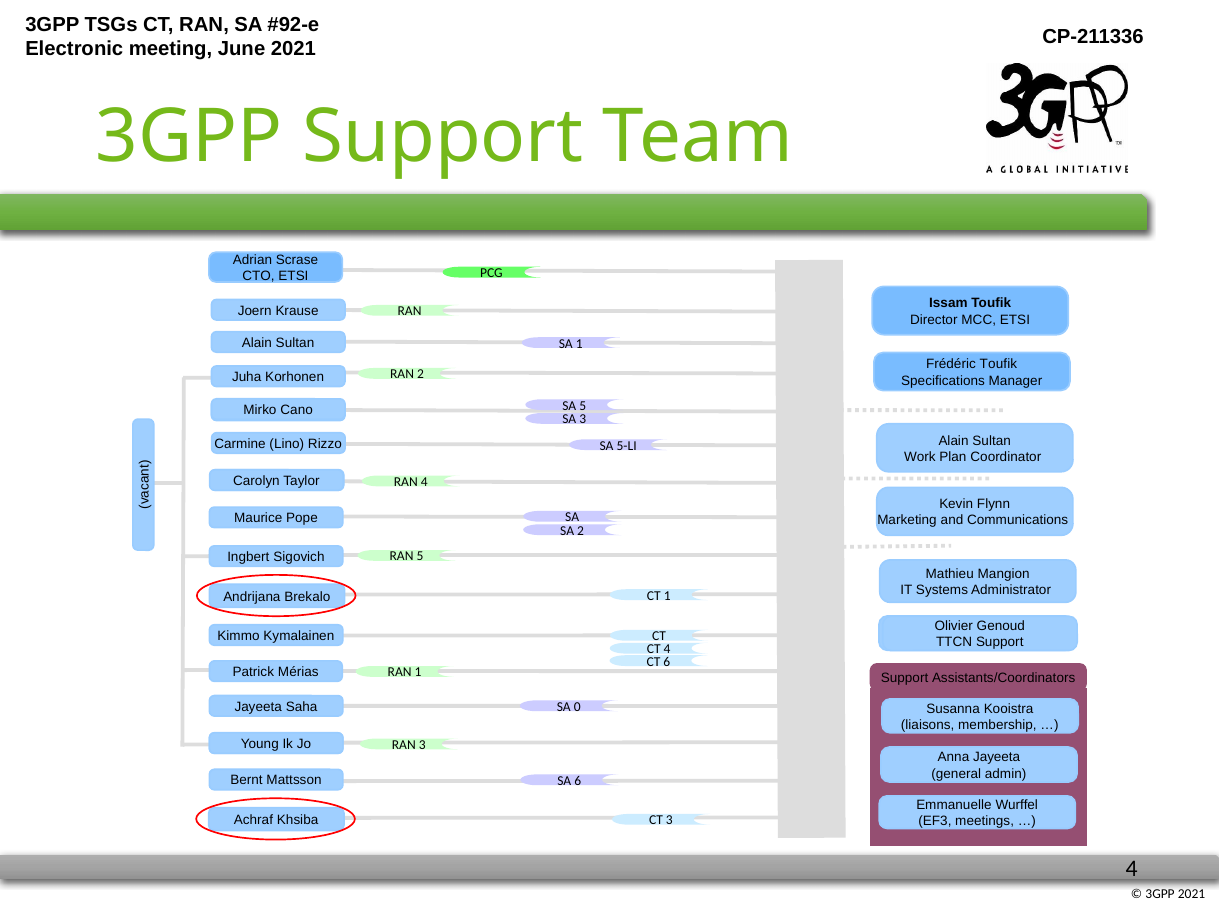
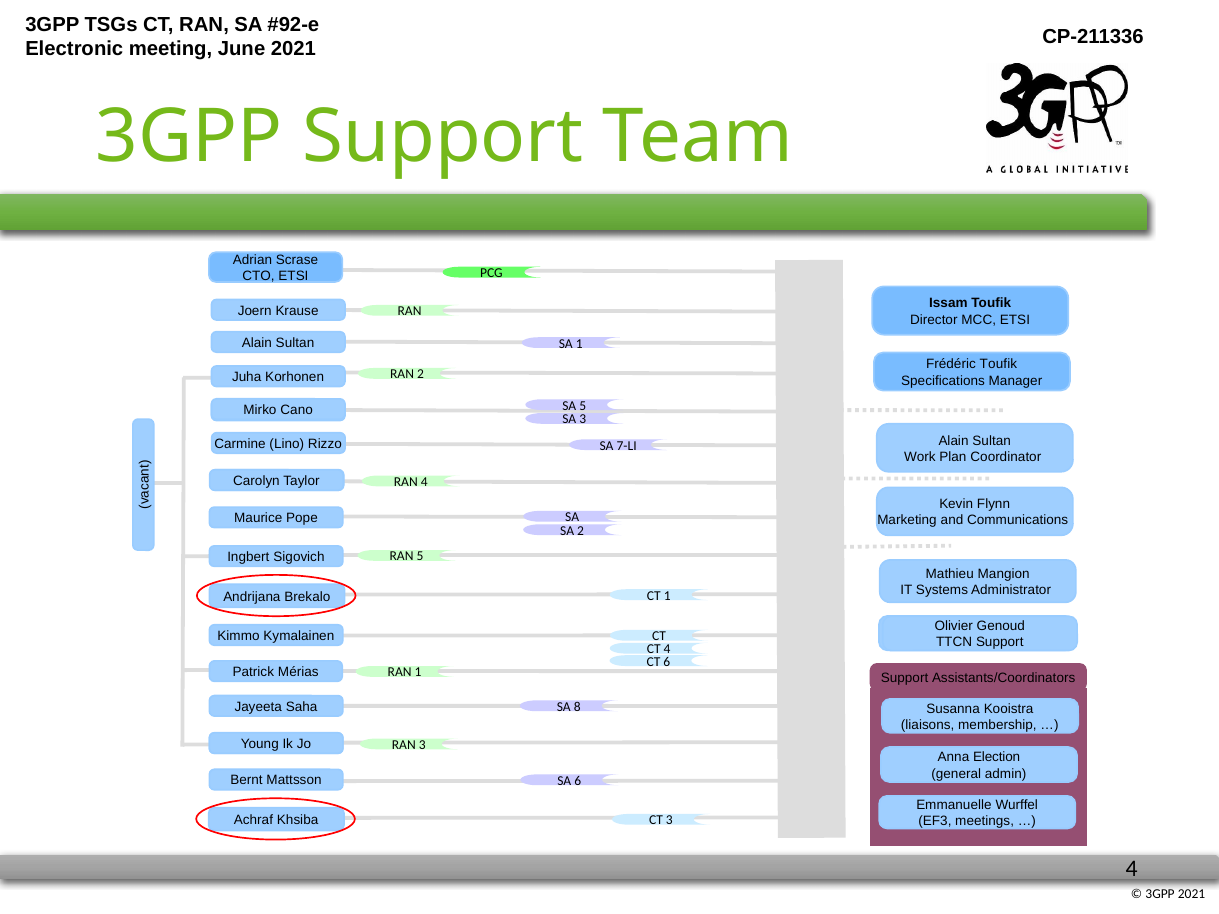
5-LI: 5-LI -> 7-LI (627, 446)
0: 0 -> 8 (577, 707)
Anna Jayeeta: Jayeeta -> Election (997, 758)
